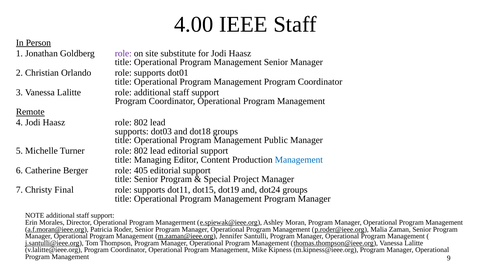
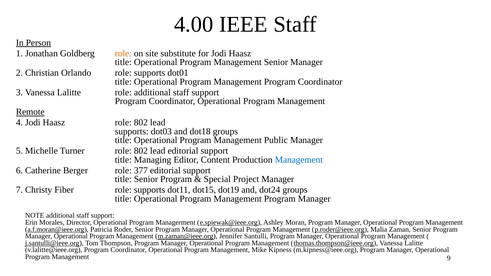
role colour: purple -> orange (123, 53)
405: 405 -> 377 (141, 171)
Final: Final -> Fiber (64, 190)
